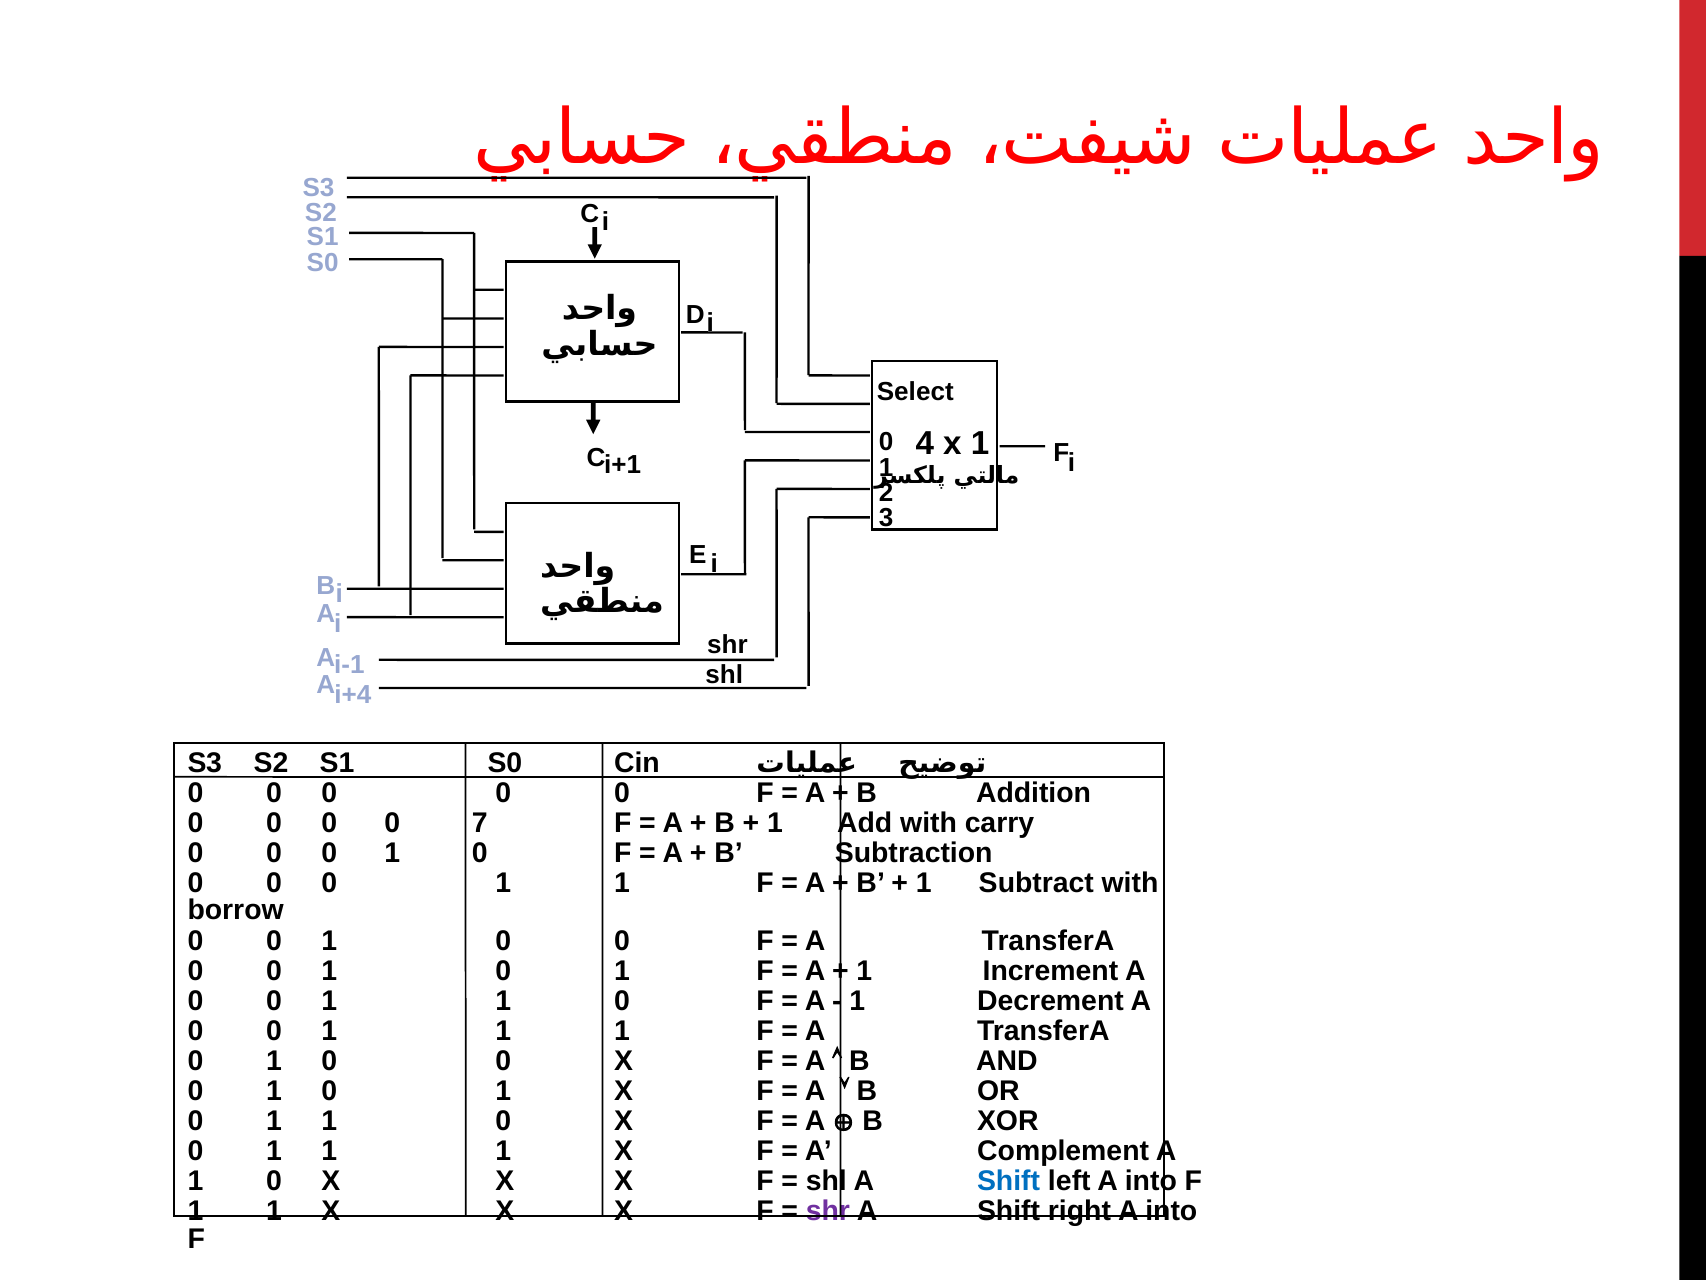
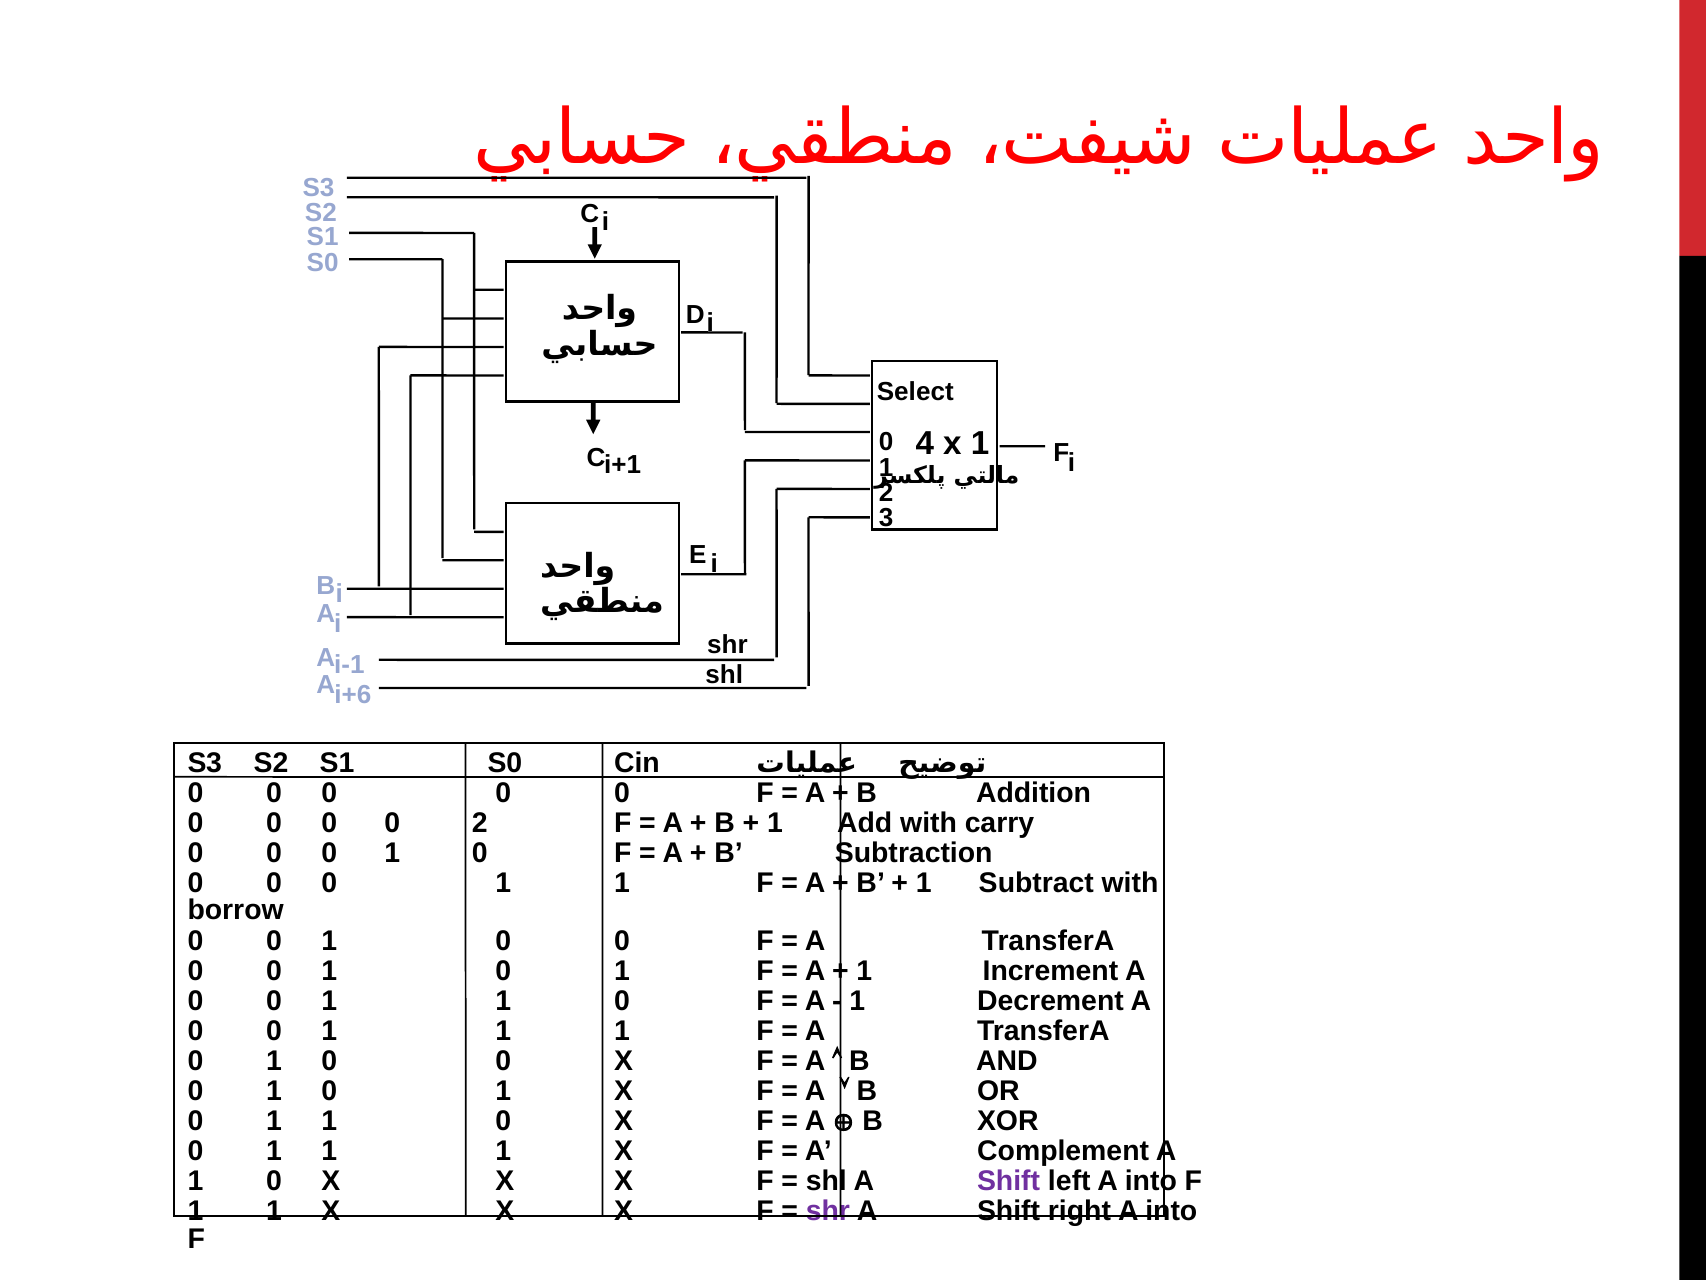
i+4: i+4 -> i+6 (353, 695)
0 7: 7 -> 2 (480, 823)
Shift colour: blue -> purple (1009, 1181)
